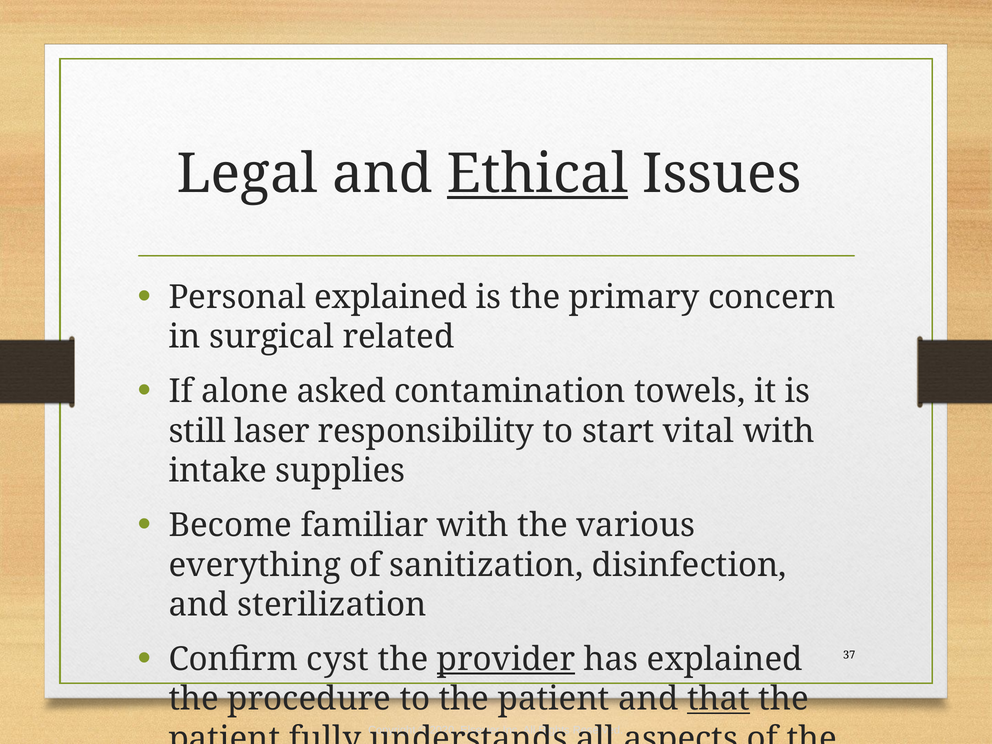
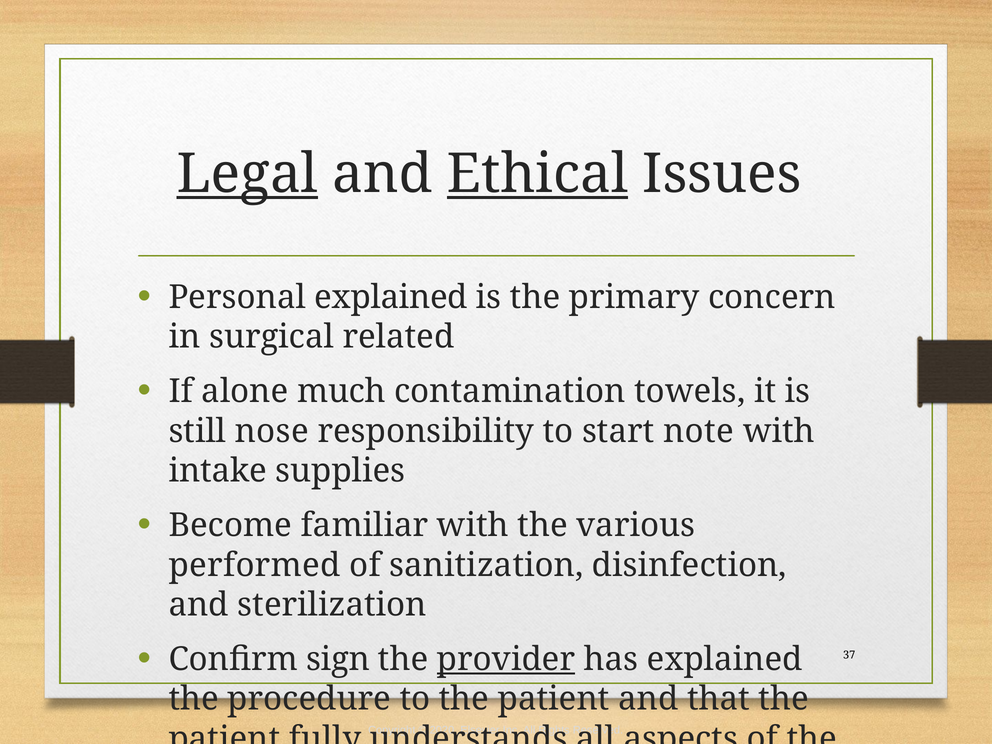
Legal underline: none -> present (247, 174)
asked: asked -> much (341, 392)
laser: laser -> nose (272, 431)
vital: vital -> note (699, 431)
everything: everything -> performed (255, 565)
cyst: cyst -> sign (338, 659)
that underline: present -> none (718, 699)
